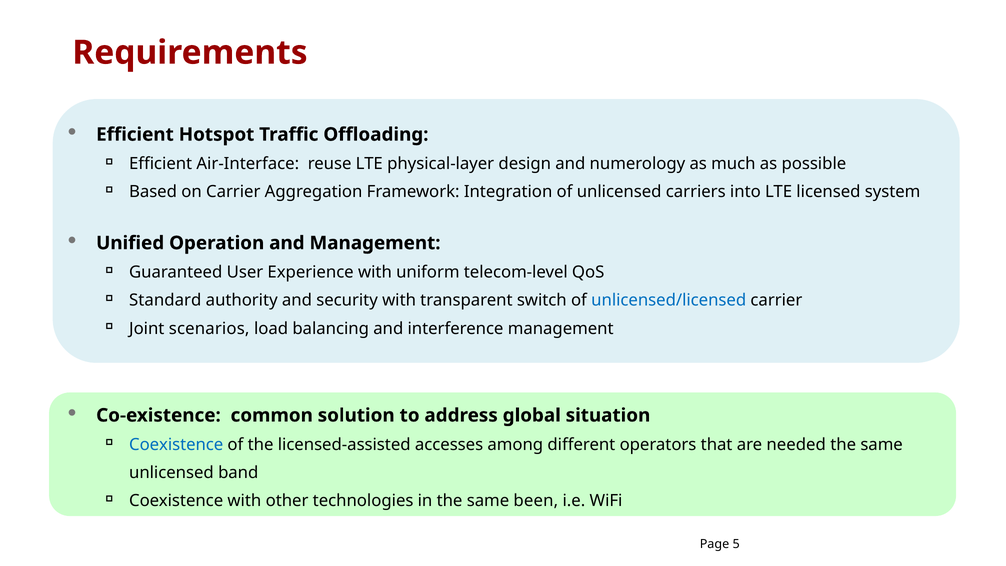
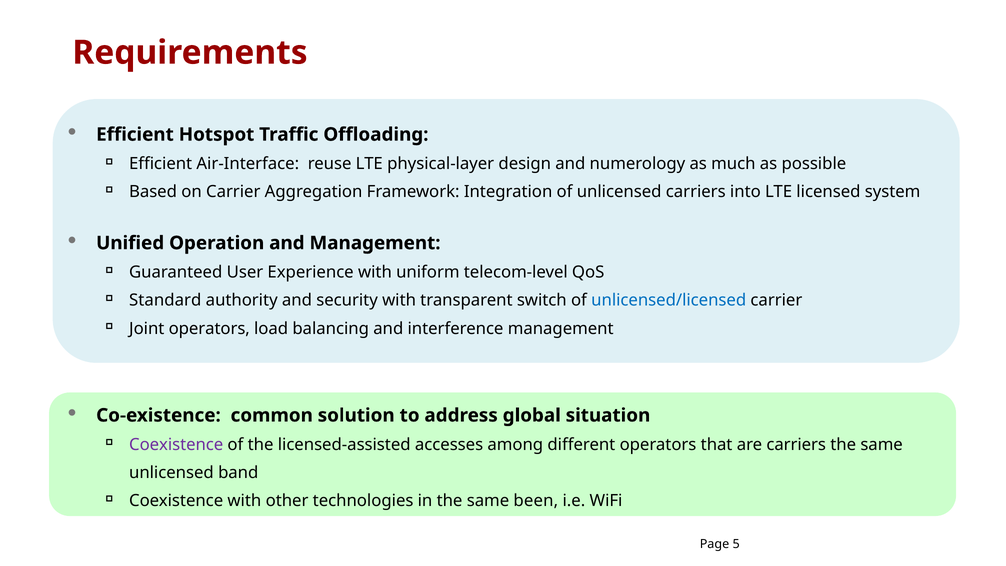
Joint scenarios: scenarios -> operators (209, 328)
Coexistence colour: blue -> purple (176, 444)
are needed: needed -> carriers (796, 444)
